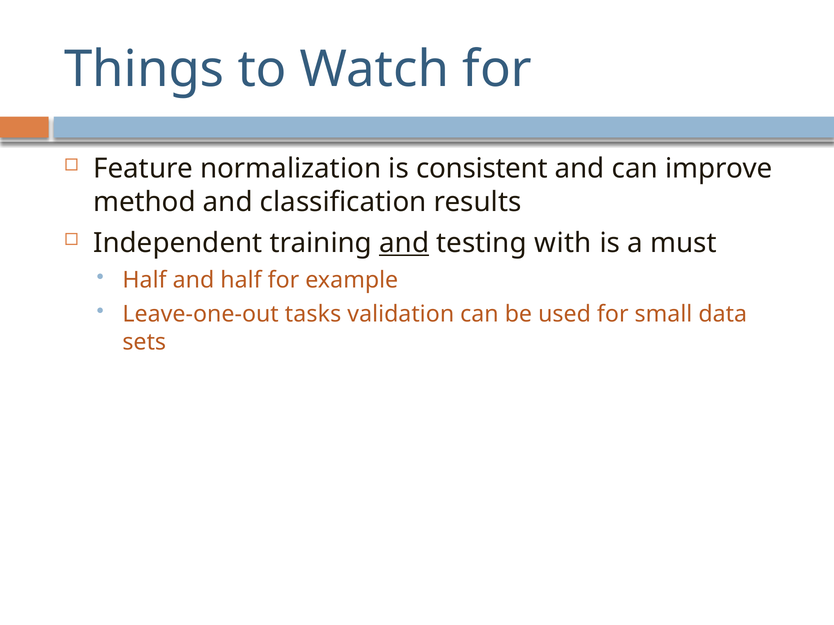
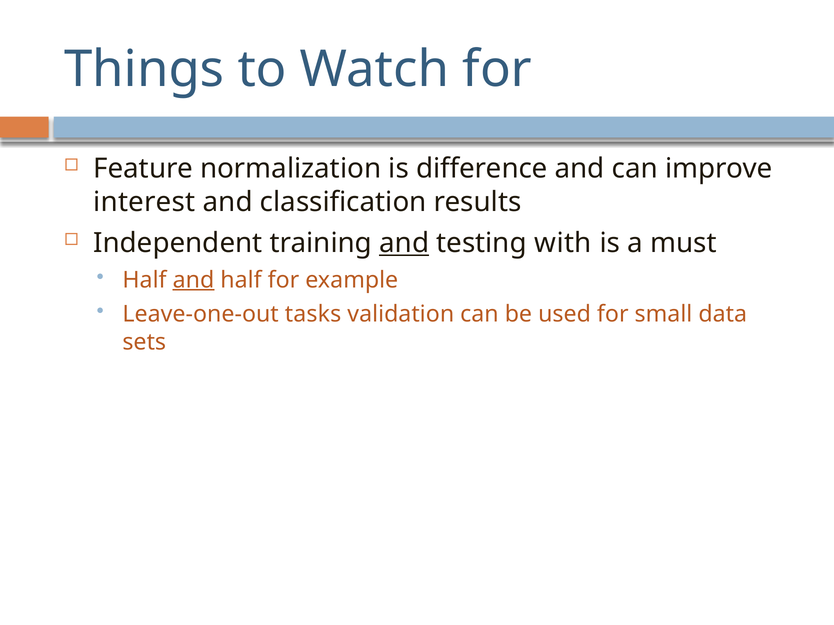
consistent: consistent -> difference (482, 169)
method: method -> interest (144, 202)
and underline: none -> present (193, 280)
